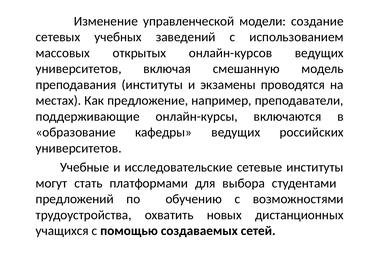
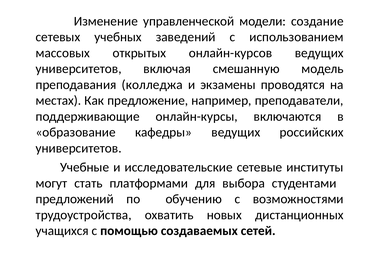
преподавания институты: институты -> колледжа (152, 85)
